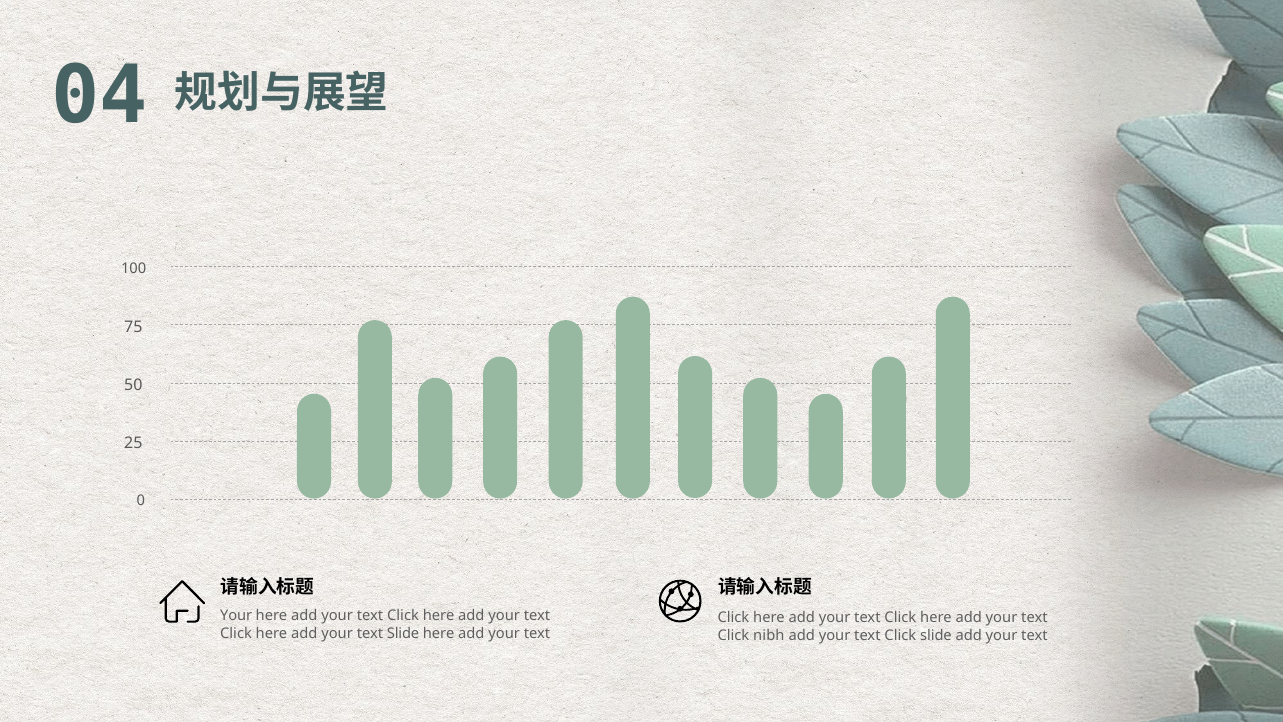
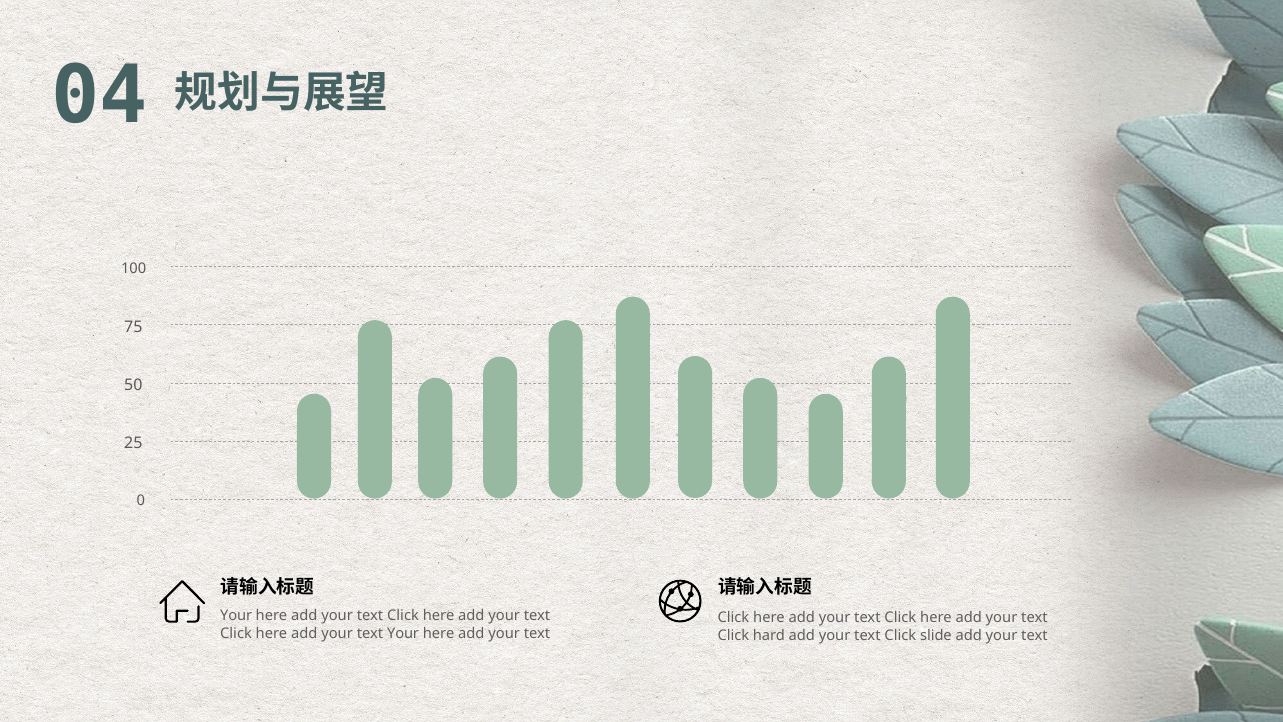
text Slide: Slide -> Your (403, 633)
nibh: nibh -> hard (769, 635)
